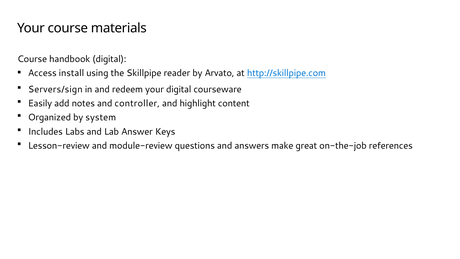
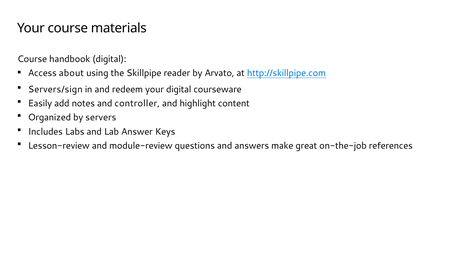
install: install -> about (71, 73)
system: system -> servers (101, 117)
